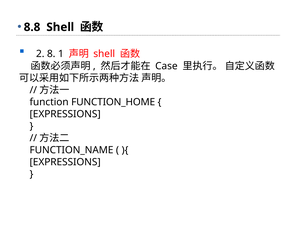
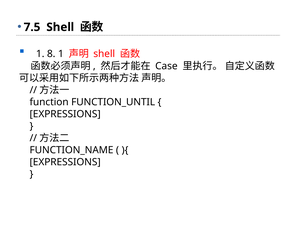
8.8: 8.8 -> 7.5 (32, 27)
2: 2 -> 1 (40, 54)
FUNCTION_HOME: FUNCTION_HOME -> FUNCTION_UNTIL (113, 102)
